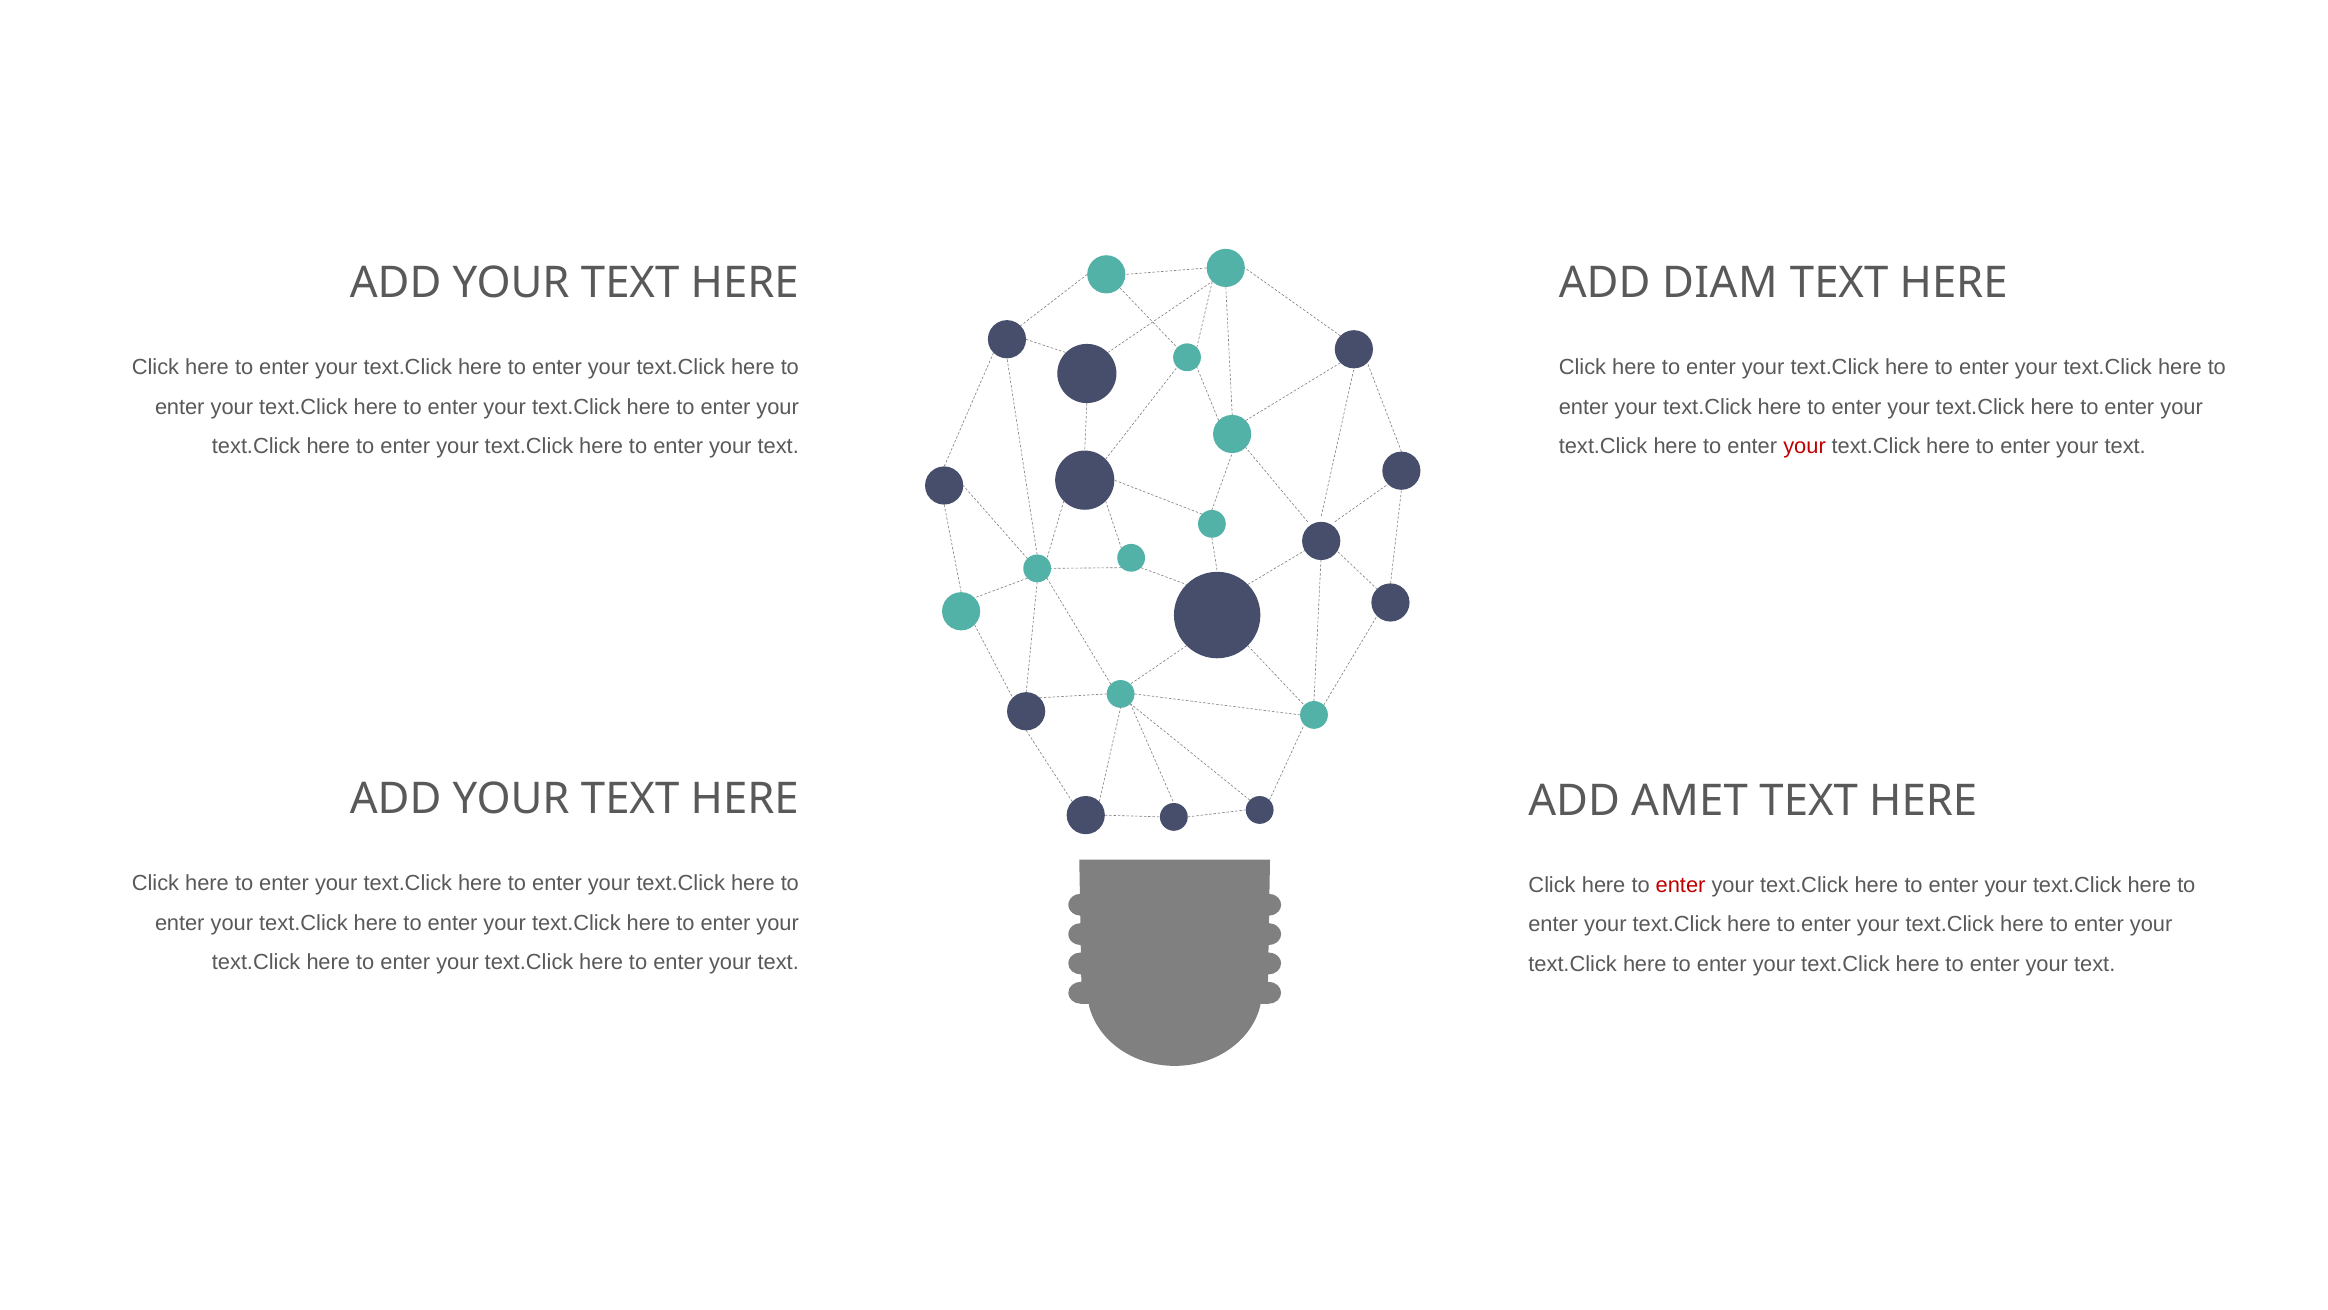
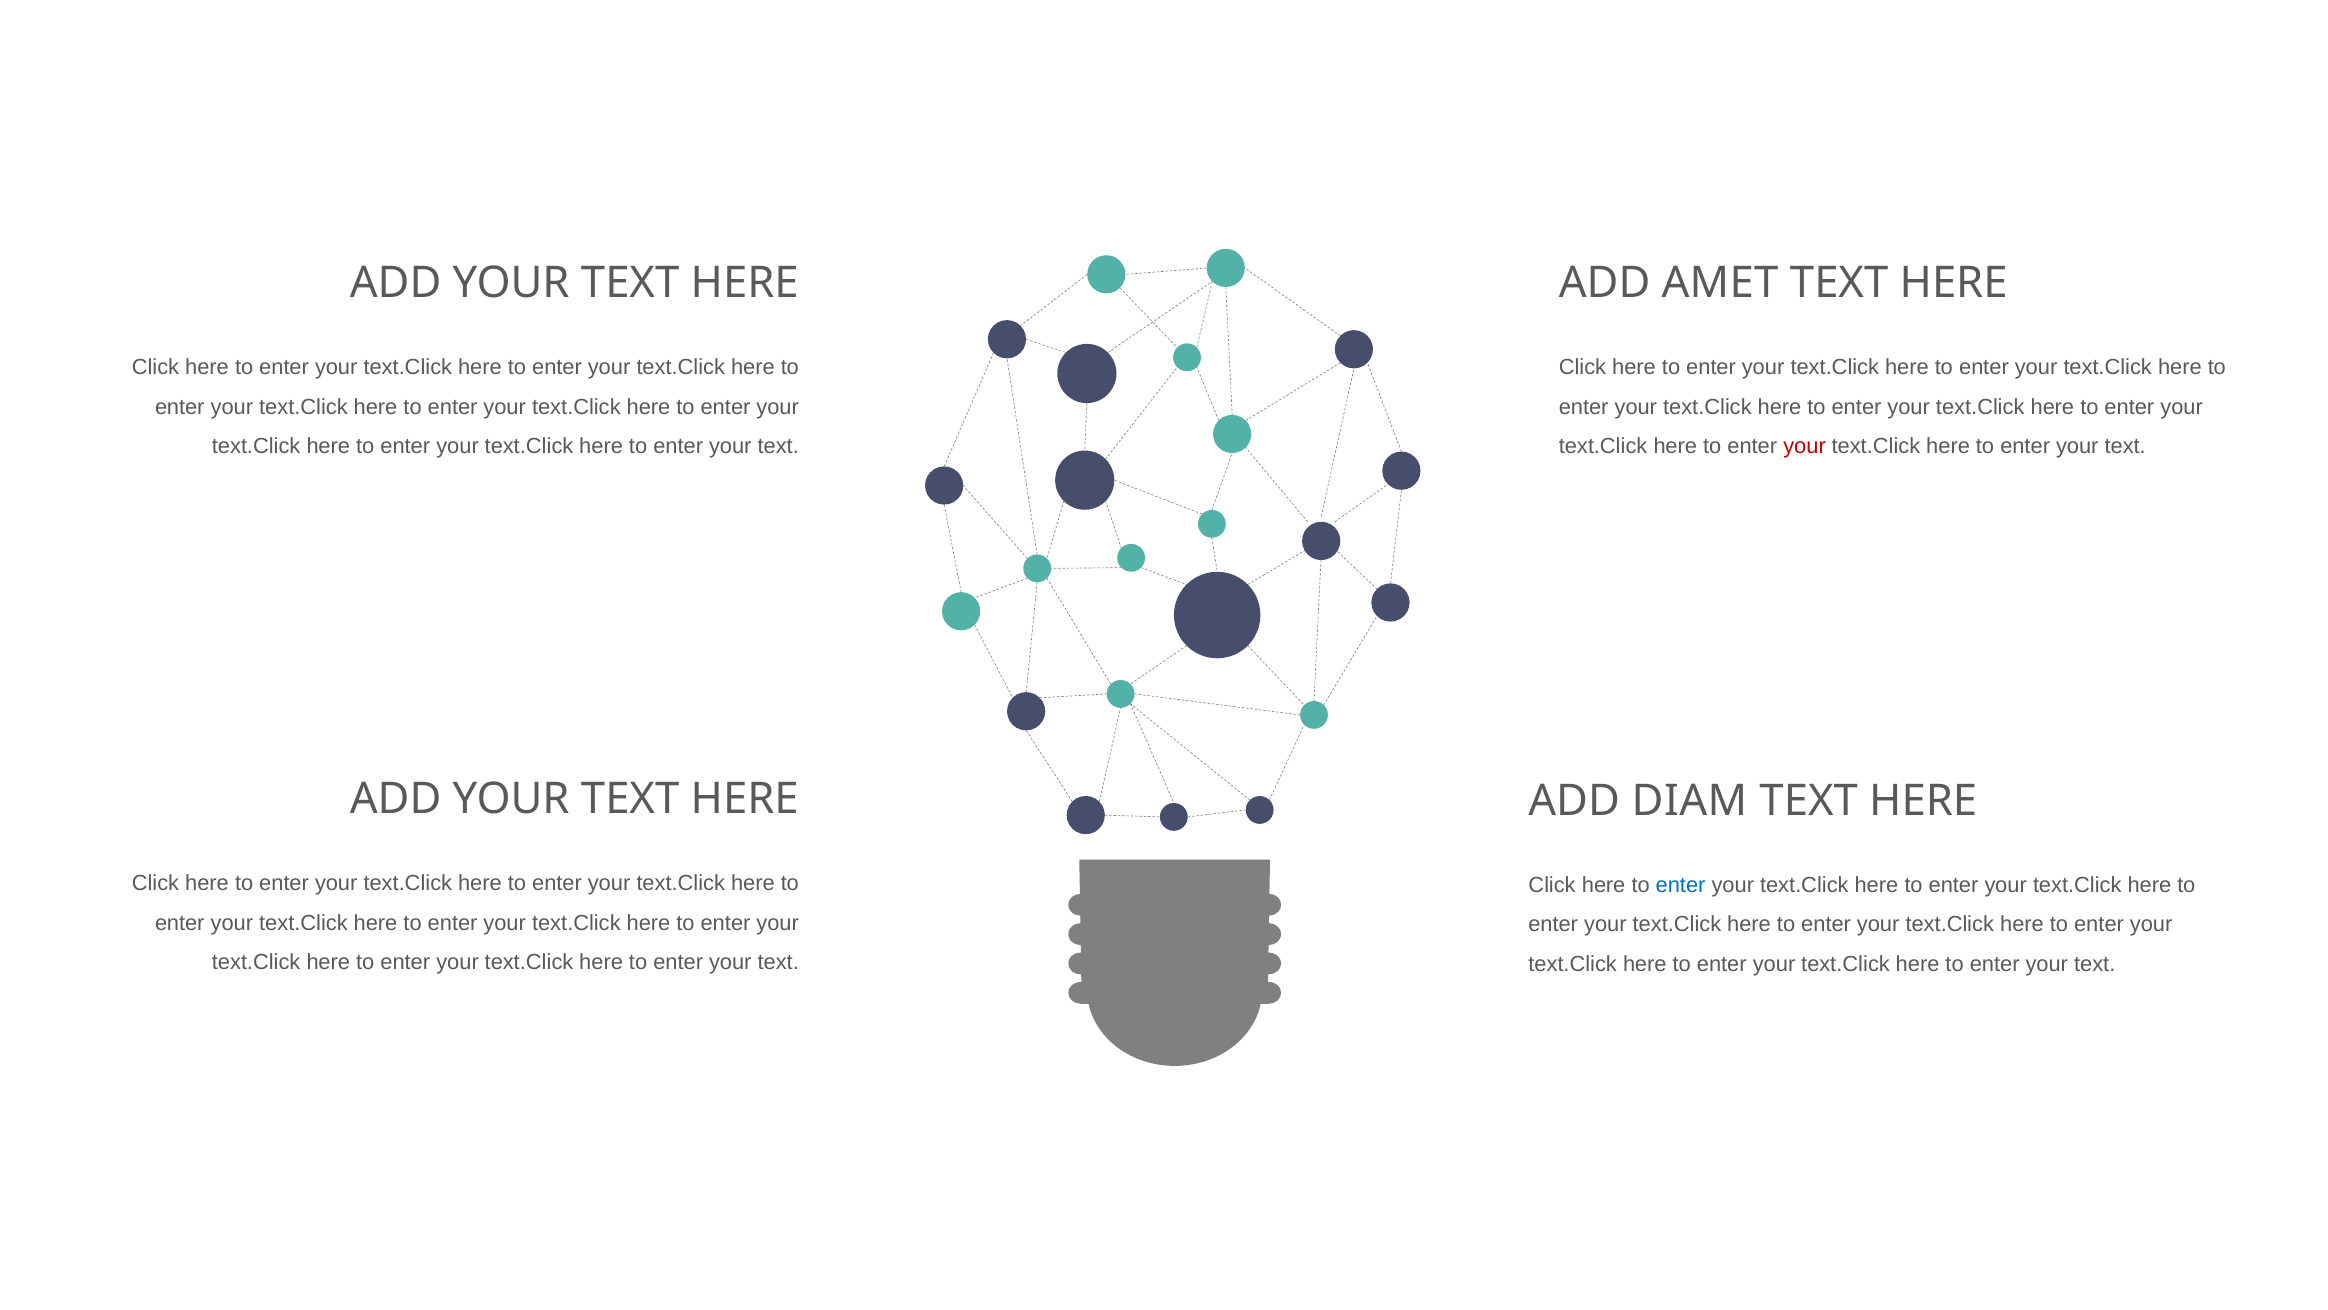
DIAM: DIAM -> AMET (1720, 283)
AMET: AMET -> DIAM (1689, 801)
enter colour: red -> blue (1681, 885)
